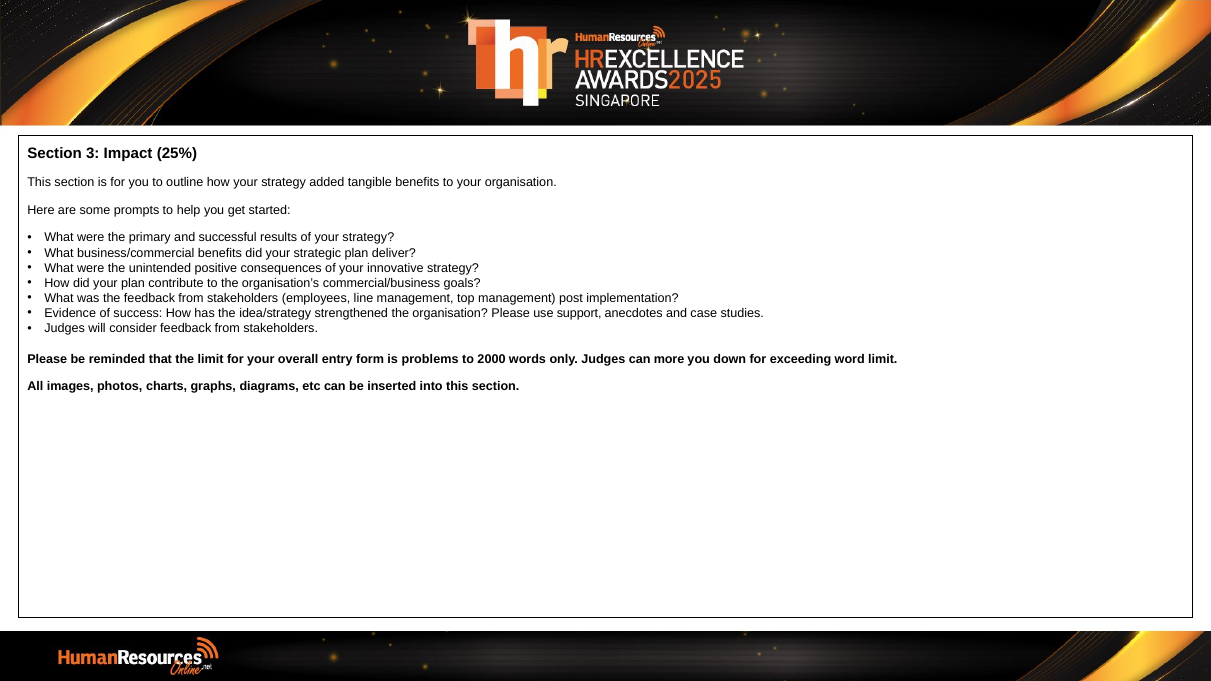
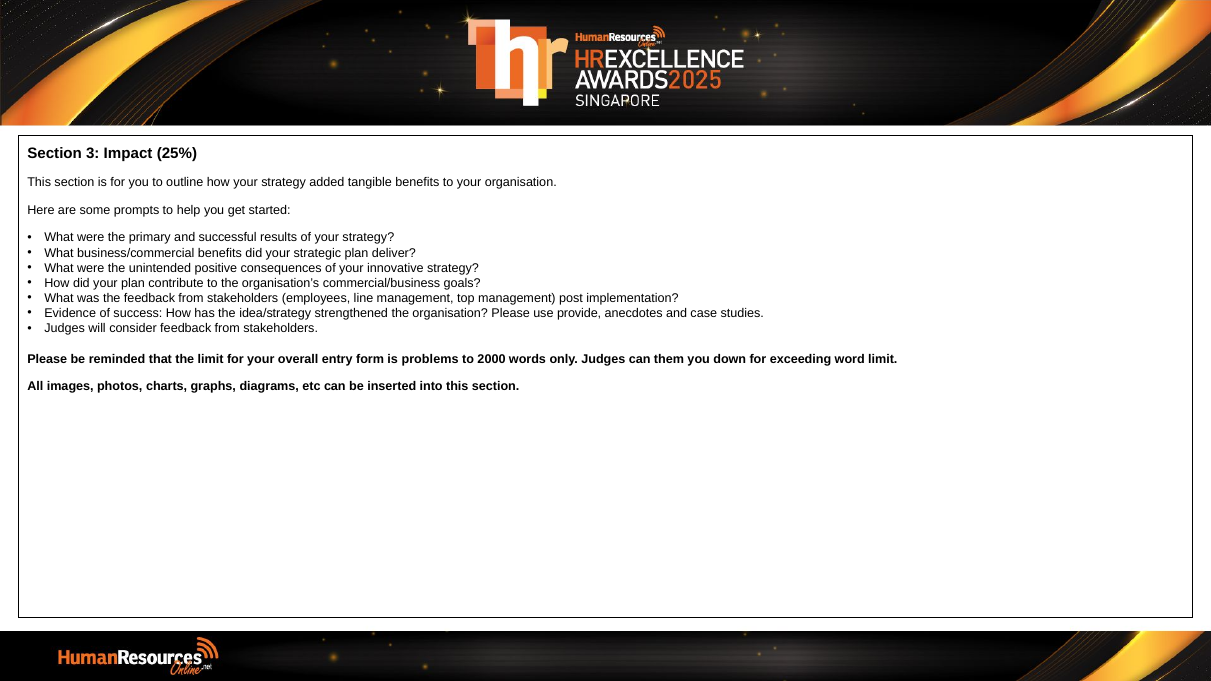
support: support -> provide (579, 314)
more: more -> them (669, 359)
